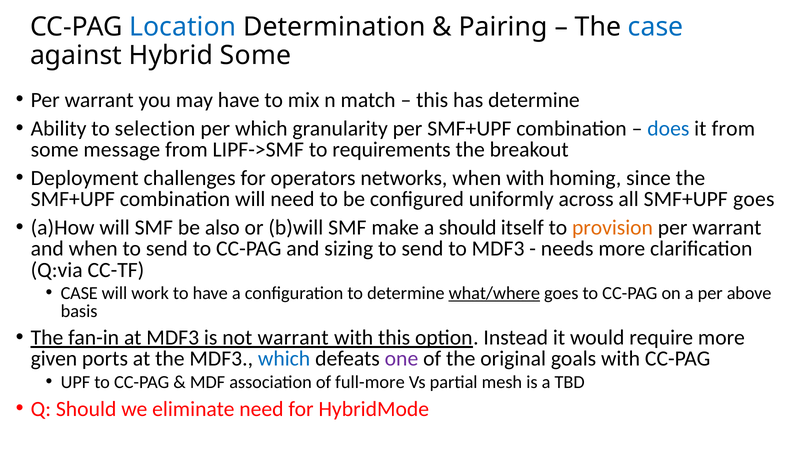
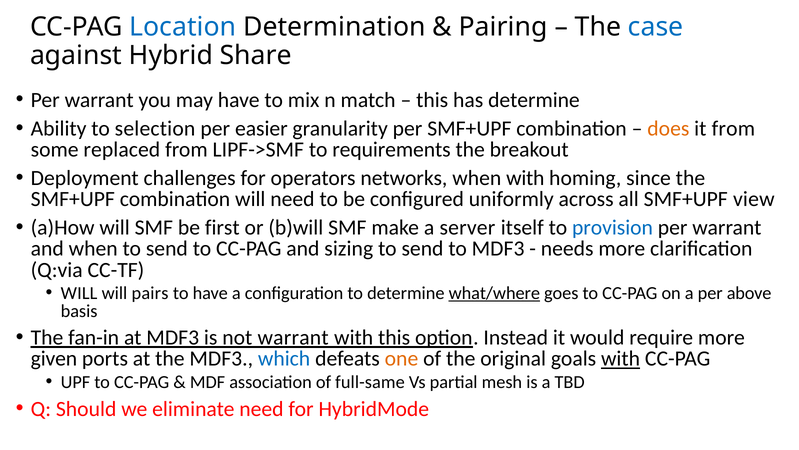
Hybrid Some: Some -> Share (256, 55)
per which: which -> easier (261, 128)
does colour: blue -> orange (668, 128)
message: message -> replaced (122, 149)
SMF+UPF goes: goes -> view (754, 199)
also: also -> first (222, 228)
a should: should -> server (467, 228)
provision colour: orange -> blue (612, 228)
CASE: CASE -> WILL (79, 293)
work: work -> pairs (150, 293)
one colour: purple -> orange (401, 358)
with underline: none -> present (621, 358)
full-more: full-more -> full-same (370, 382)
